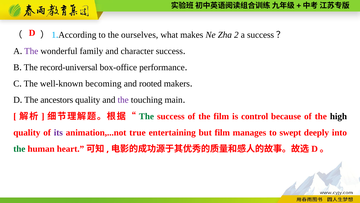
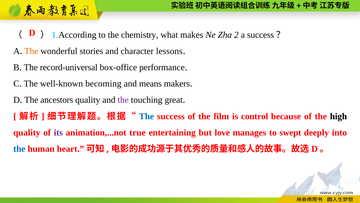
ourselves: ourselves -> chemistry (140, 35)
The colour: purple -> orange (31, 51)
family: family -> stories (91, 51)
character success: success -> lessons (169, 51)
rooted: rooted -> means (150, 83)
main: main -> great (174, 100)
The colour: green -> blue (146, 116)
but film: film -> love (222, 132)
the colour: green -> blue (19, 149)
